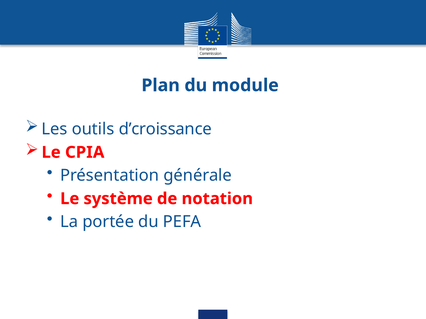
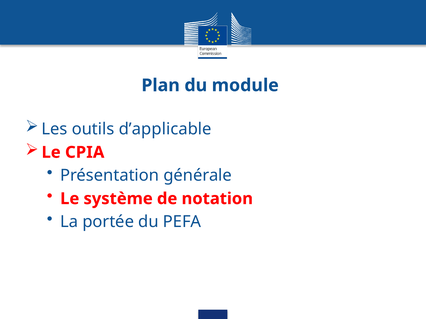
d’croissance: d’croissance -> d’applicable (165, 129)
